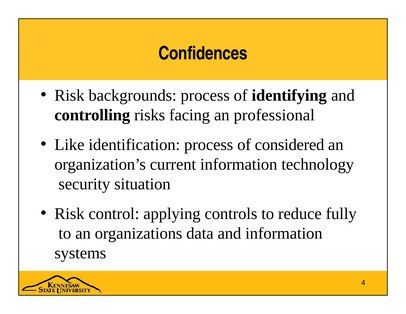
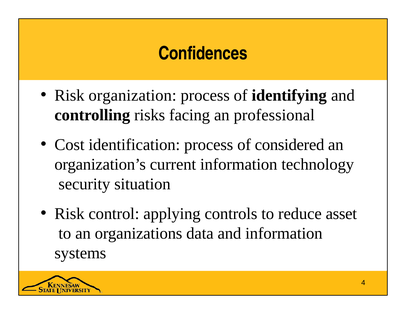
backgrounds: backgrounds -> organization (132, 95)
Like: Like -> Cost (69, 145)
fully: fully -> asset (341, 213)
